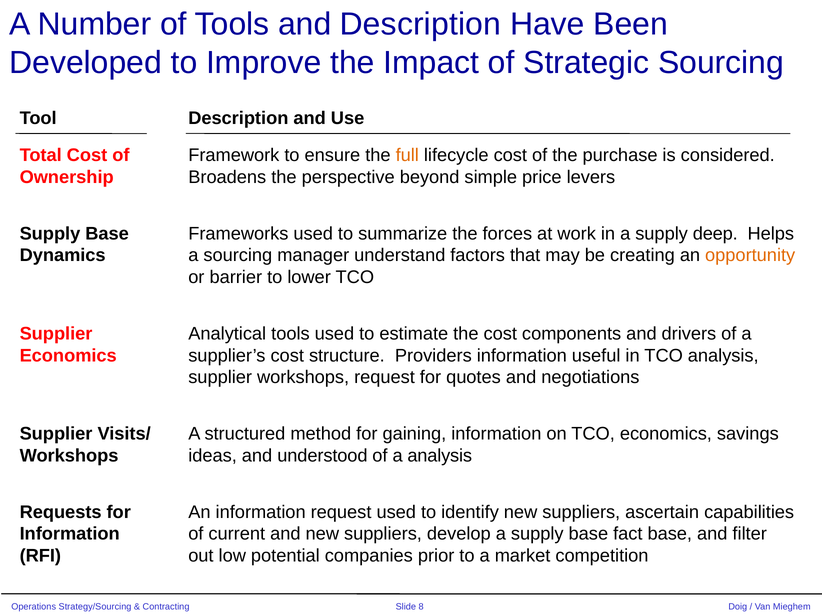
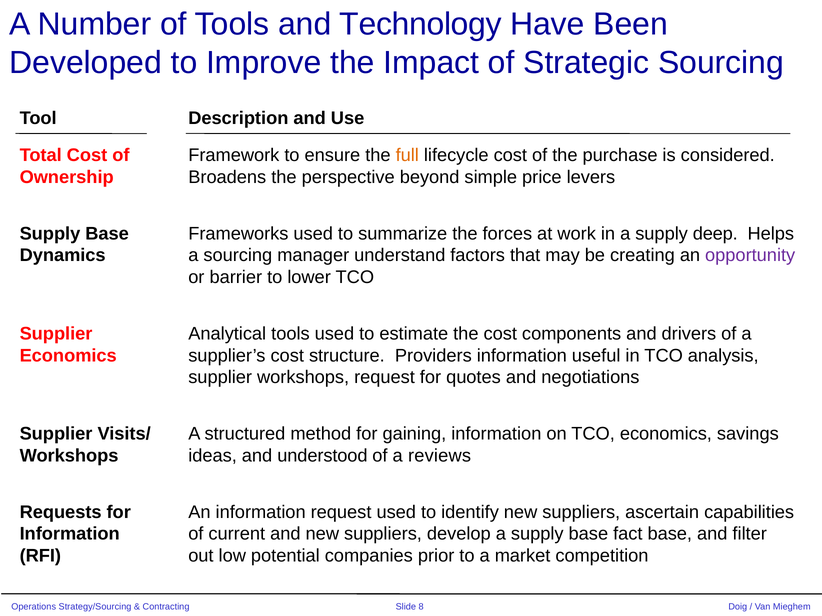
and Description: Description -> Technology (421, 24)
opportunity colour: orange -> purple (750, 256)
a analysis: analysis -> reviews (440, 456)
